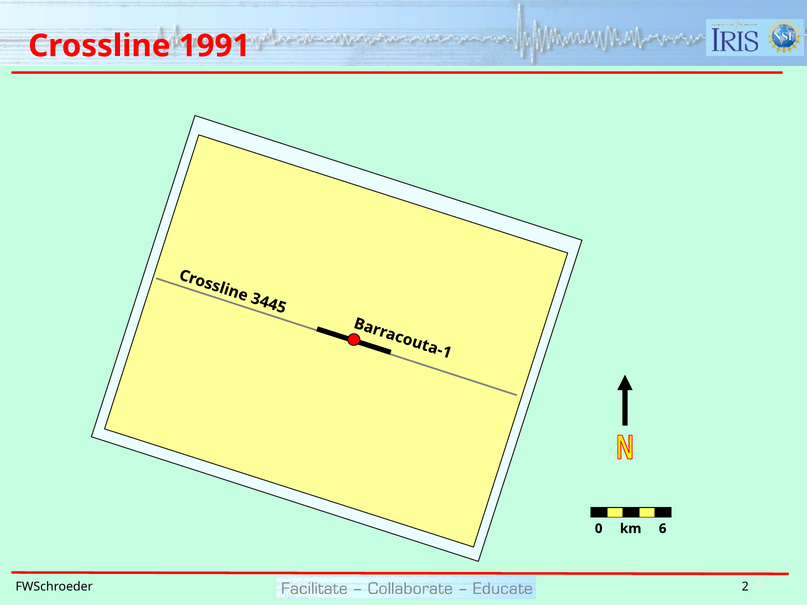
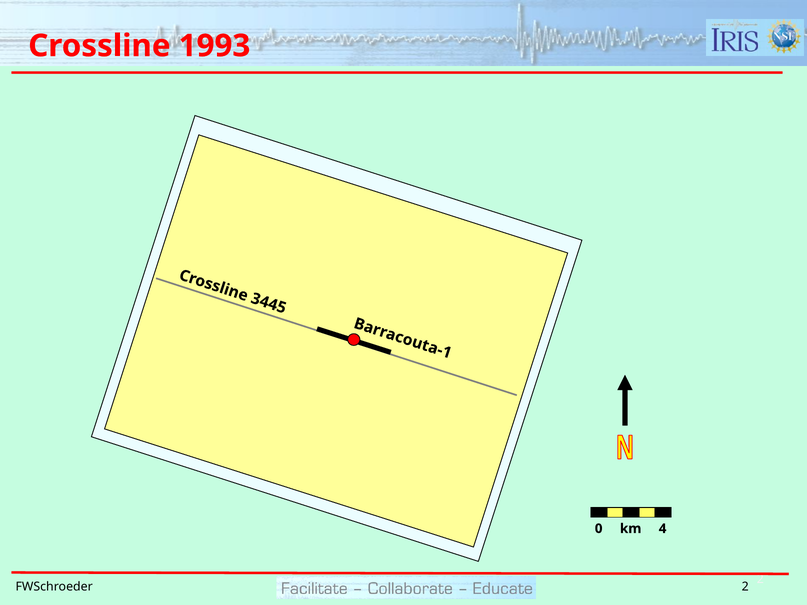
1991: 1991 -> 1993 (214, 46)
km 6: 6 -> 4 (663, 529)
